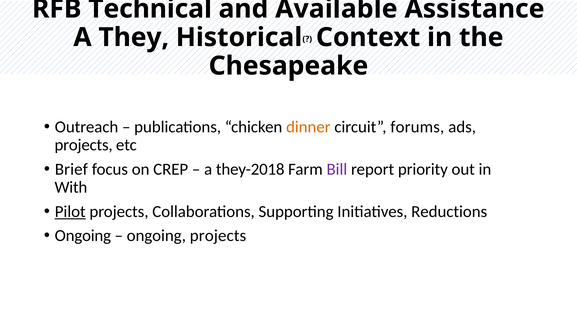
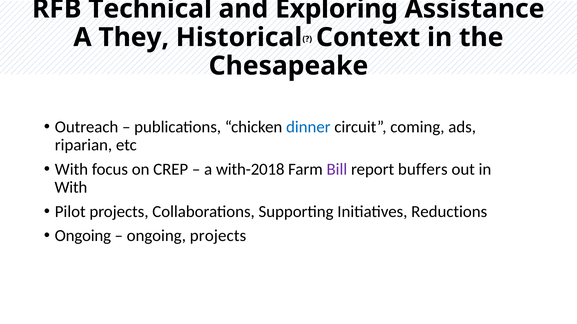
Available: Available -> Exploring (337, 9)
dinner colour: orange -> blue (308, 127)
forums: forums -> coming (417, 127)
projects: projects -> riparian (83, 145)
Brief: Brief -> With (71, 169)
they-2018: they-2018 -> with-2018 (250, 169)
priority: priority -> buffers (423, 169)
Pilot underline: present -> none (70, 212)
